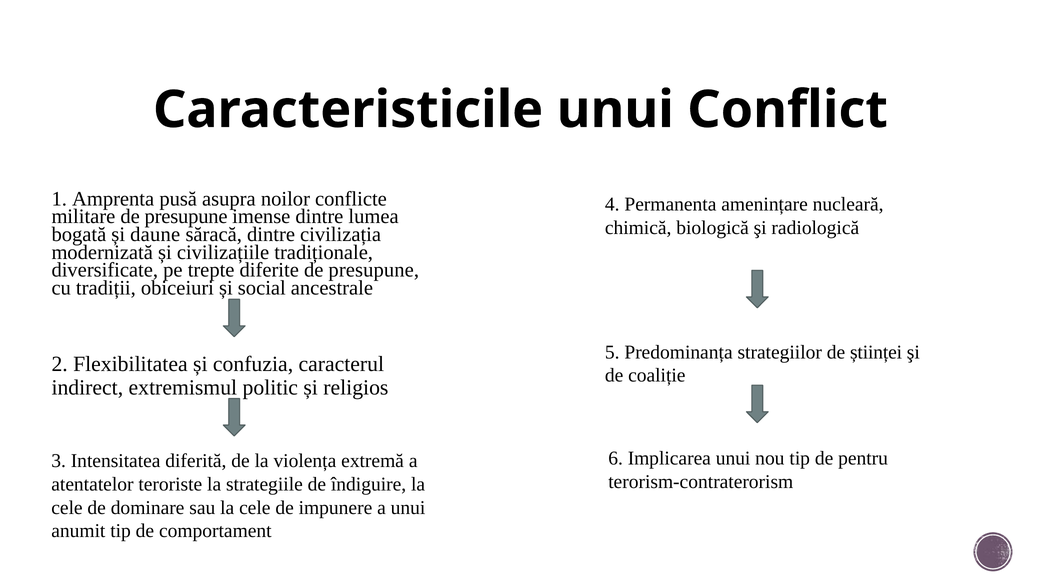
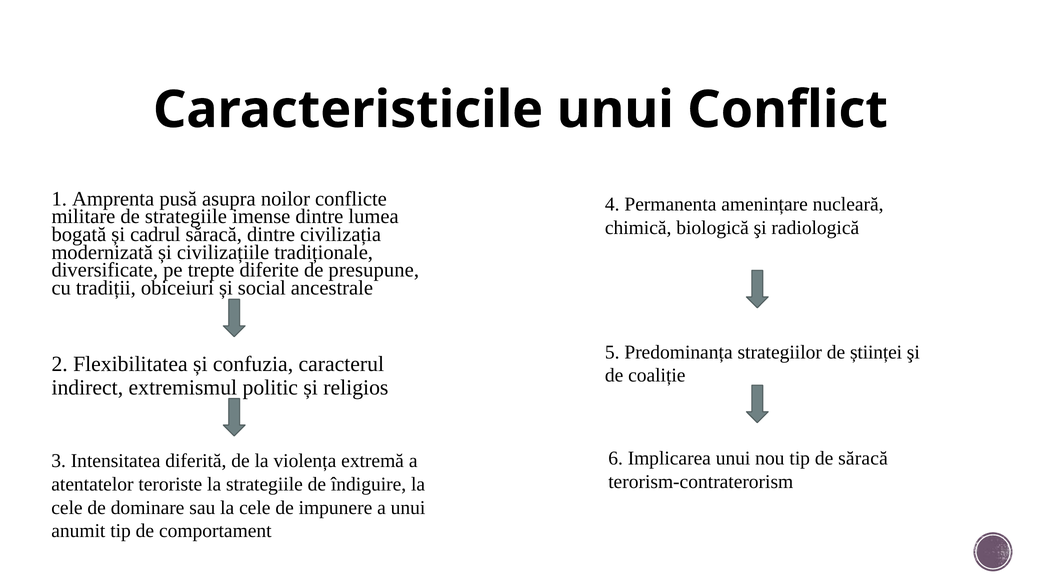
militare de presupune: presupune -> strategiile (186, 217)
daune: daune -> cadrul (155, 234)
de pentru: pentru -> săracă (863, 458)
